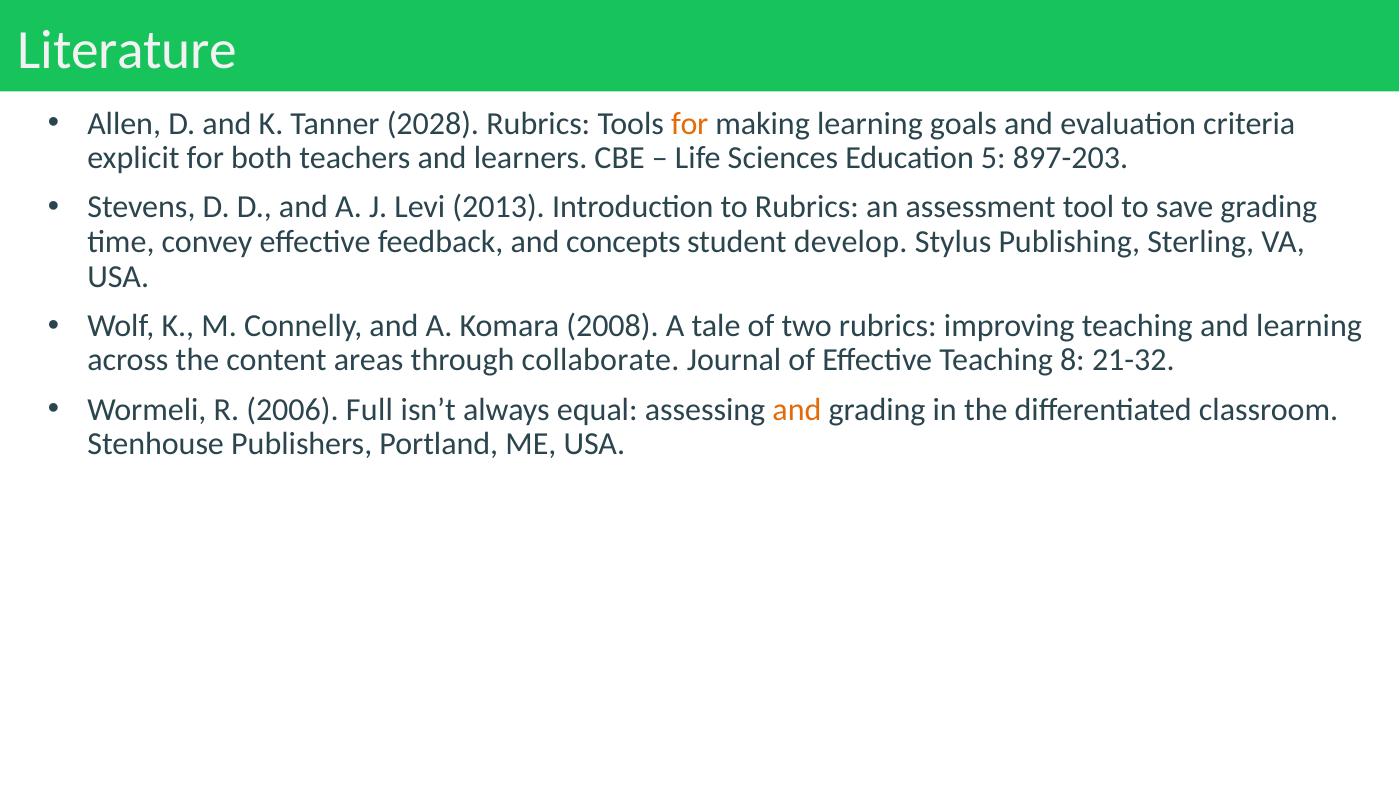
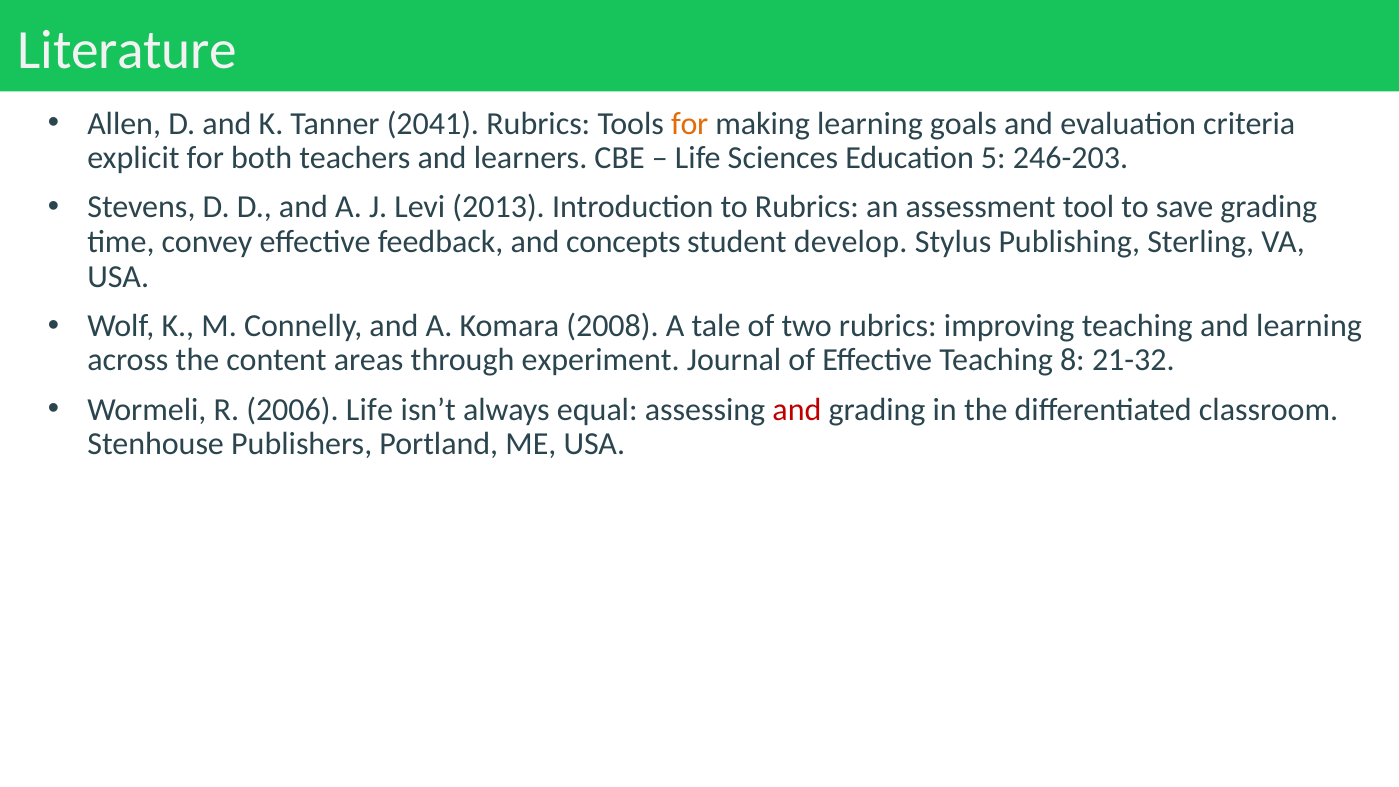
2028: 2028 -> 2041 (433, 124)
897-203: 897-203 -> 246-203 (1070, 158)
collaborate: collaborate -> experiment (601, 360)
2006 Full: Full -> Life (370, 410)
and colour: orange -> red (797, 410)
